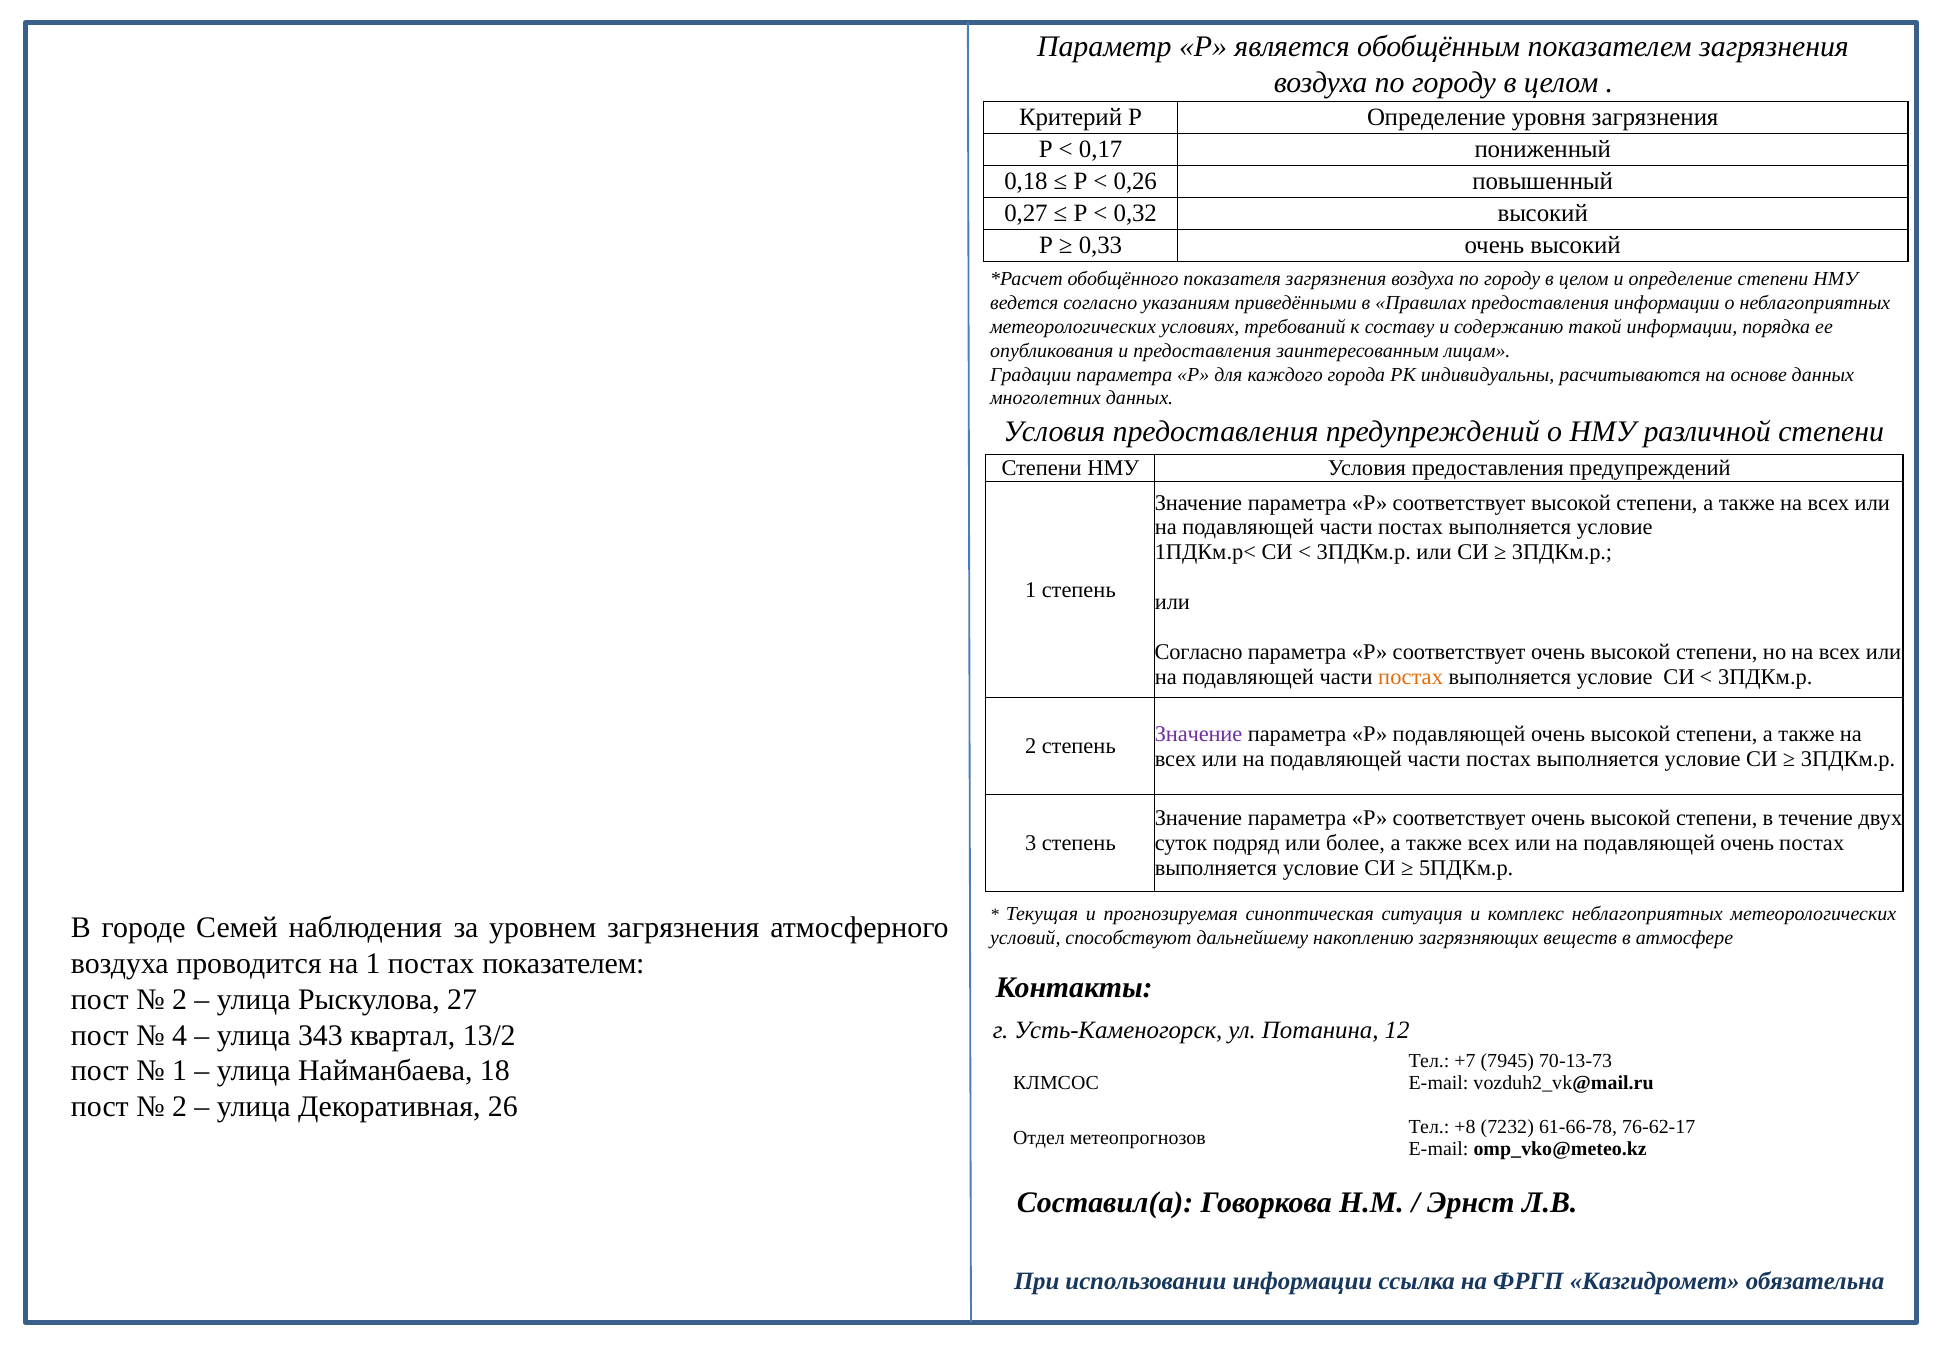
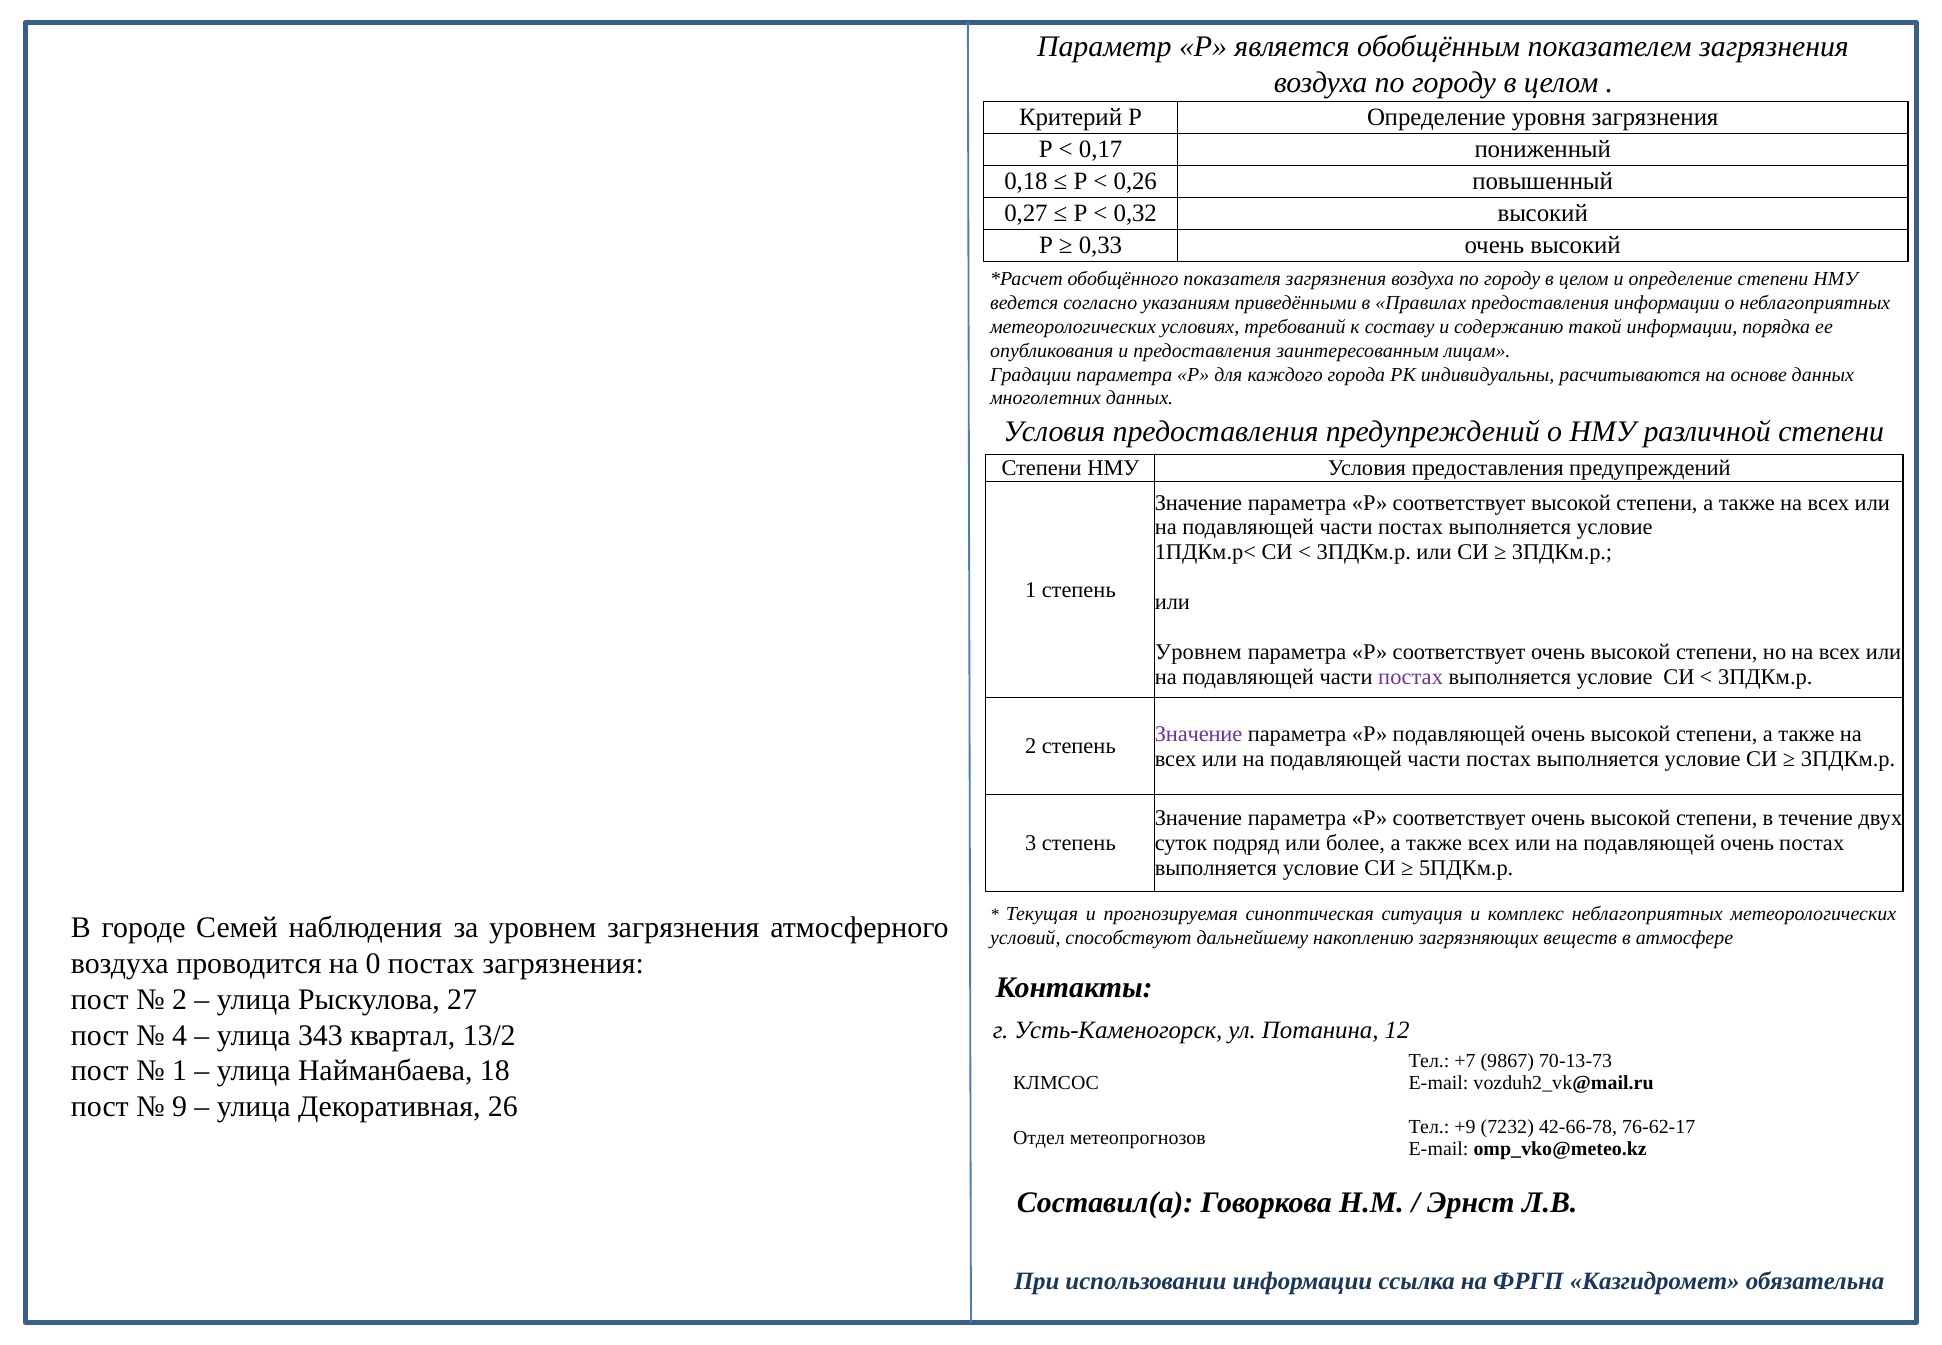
Согласно: Согласно -> Уровнем (1198, 652)
постах colour: orange -> purple (1411, 676)
на 1: 1 -> 0 (373, 963)
постах показателем: показателем -> загрязнения (563, 963)
7945: 7945 -> 9867 (1507, 1061)
2: 2 -> 9 (180, 1106)
+8: +8 -> +9 (1465, 1127)
61-66-78: 61-66-78 -> 42-66-78 (1578, 1127)
